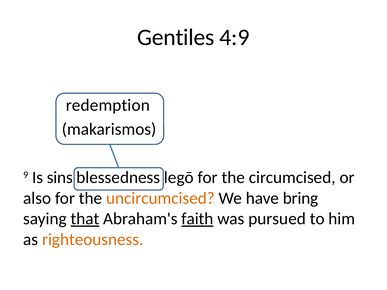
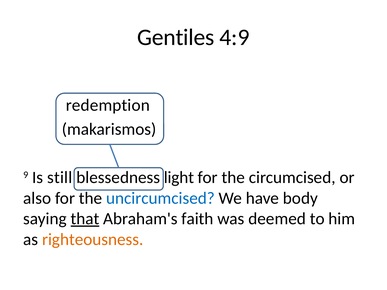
sins: sins -> still (60, 178)
legō: legō -> light (179, 178)
uncircumcised colour: orange -> blue (160, 198)
bring: bring -> body (300, 198)
faith underline: present -> none (197, 219)
pursued: pursued -> deemed (277, 219)
